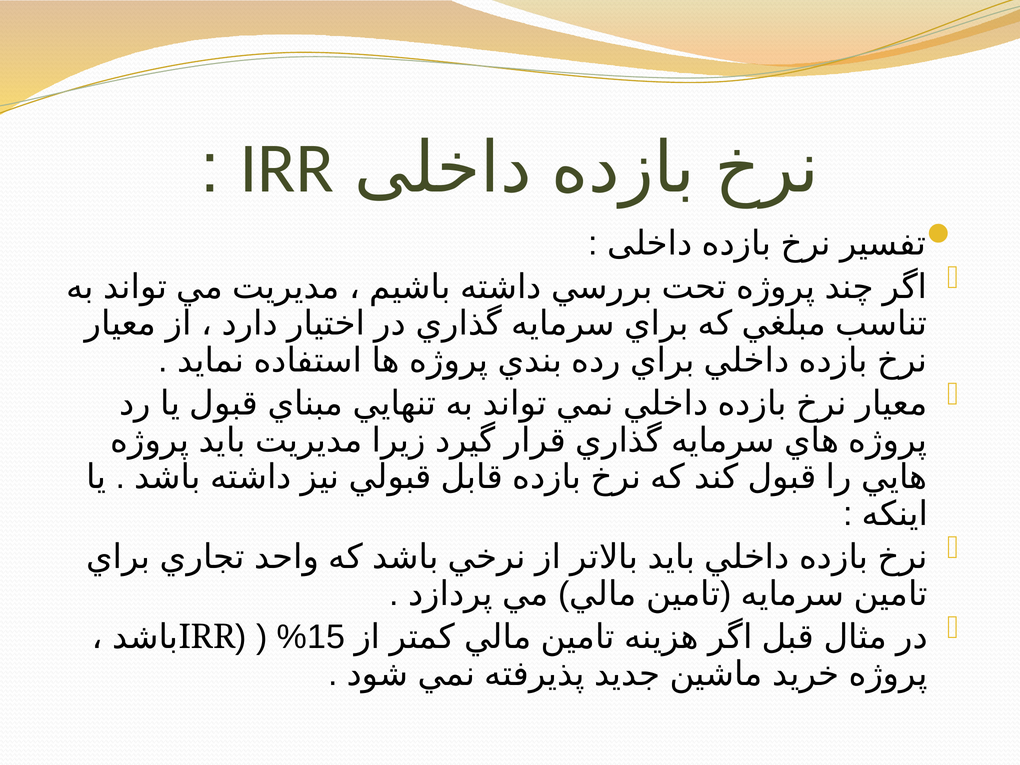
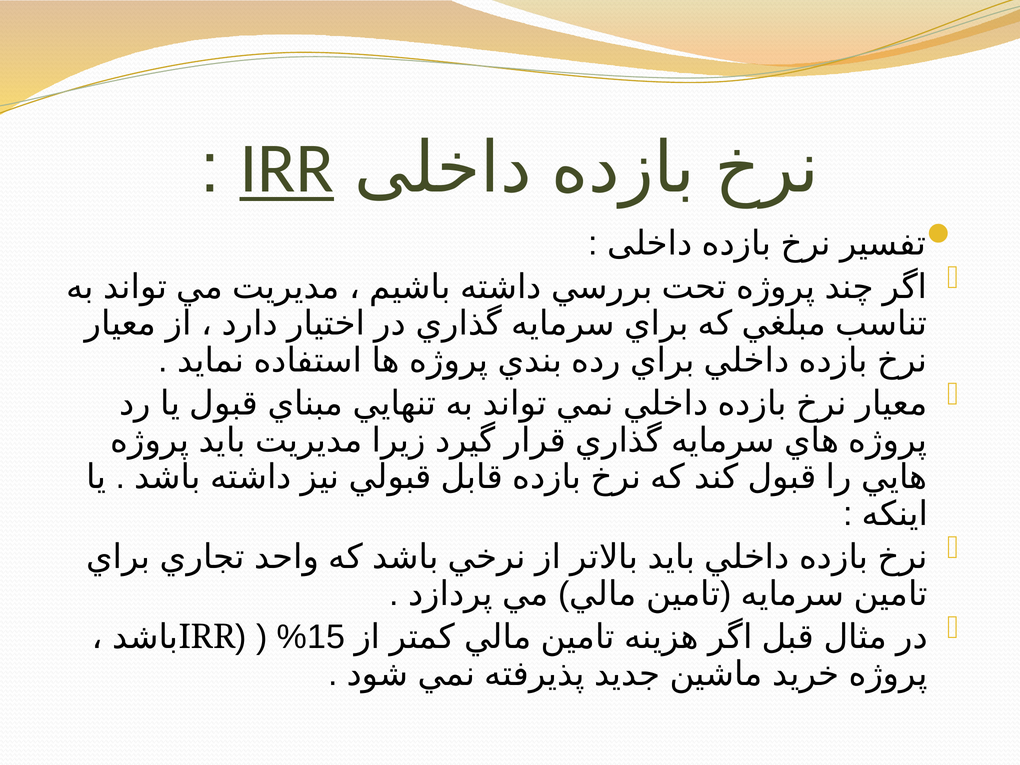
IRR underline: none -> present (287, 169)
